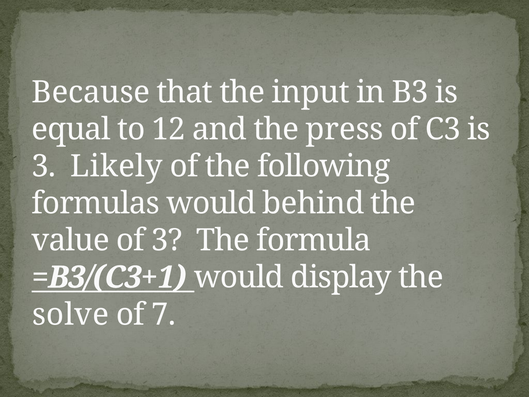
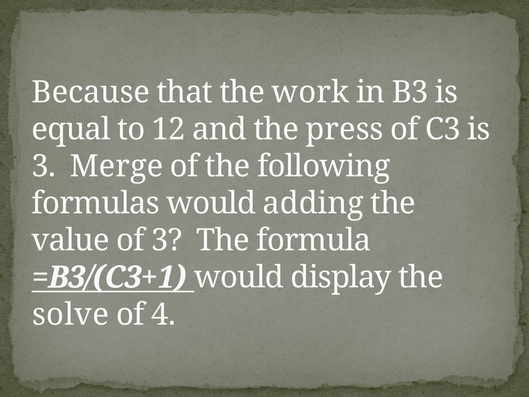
input: input -> work (310, 92)
Likely: Likely -> Merge (117, 166)
behind: behind -> adding (313, 203)
7: 7 -> 4 (163, 314)
